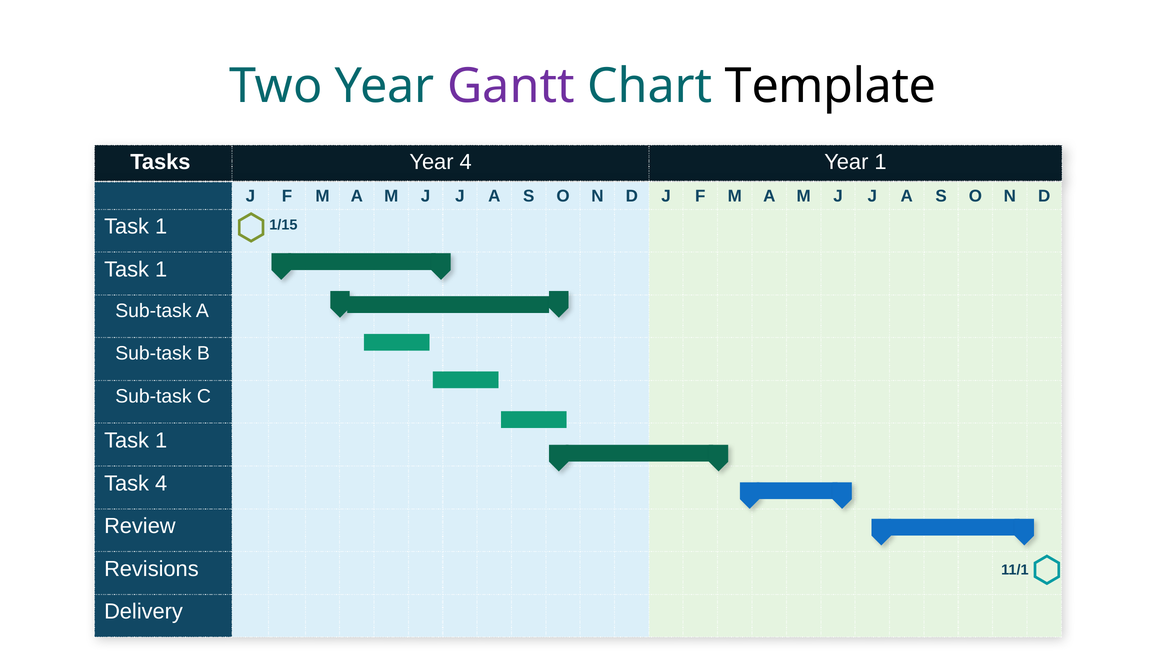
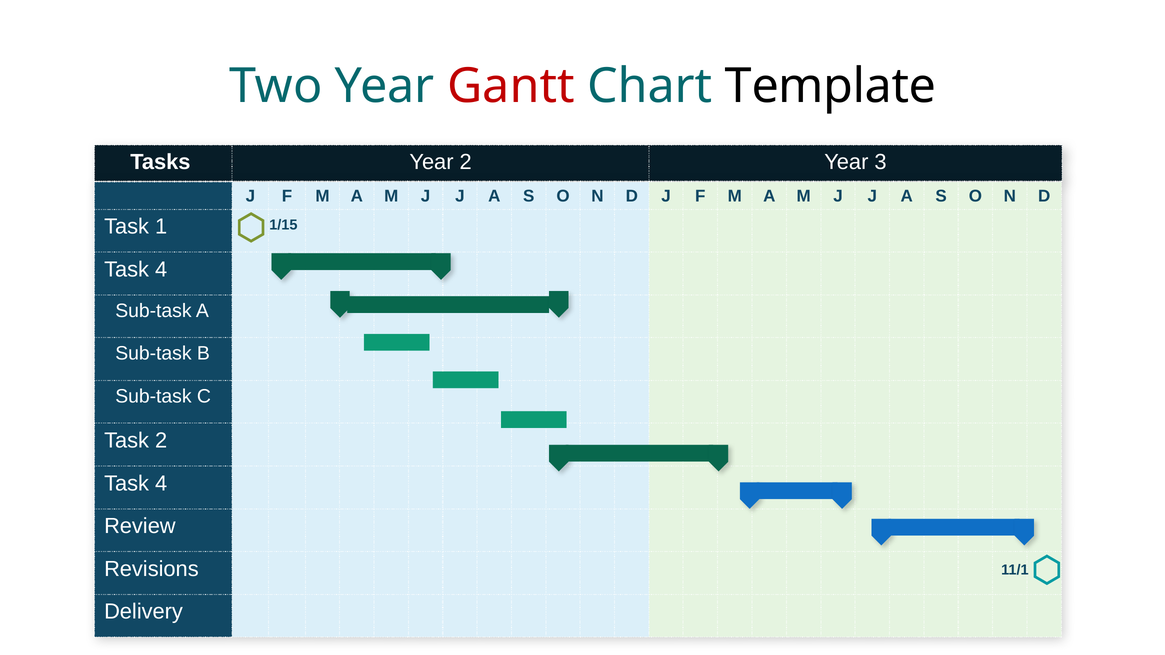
Gantt colour: purple -> red (511, 86)
Year 4: 4 -> 2 (466, 162)
Year 1: 1 -> 3 (880, 162)
1: 1 -> 4 (161, 270)
1: 1 -> 2 (161, 441)
